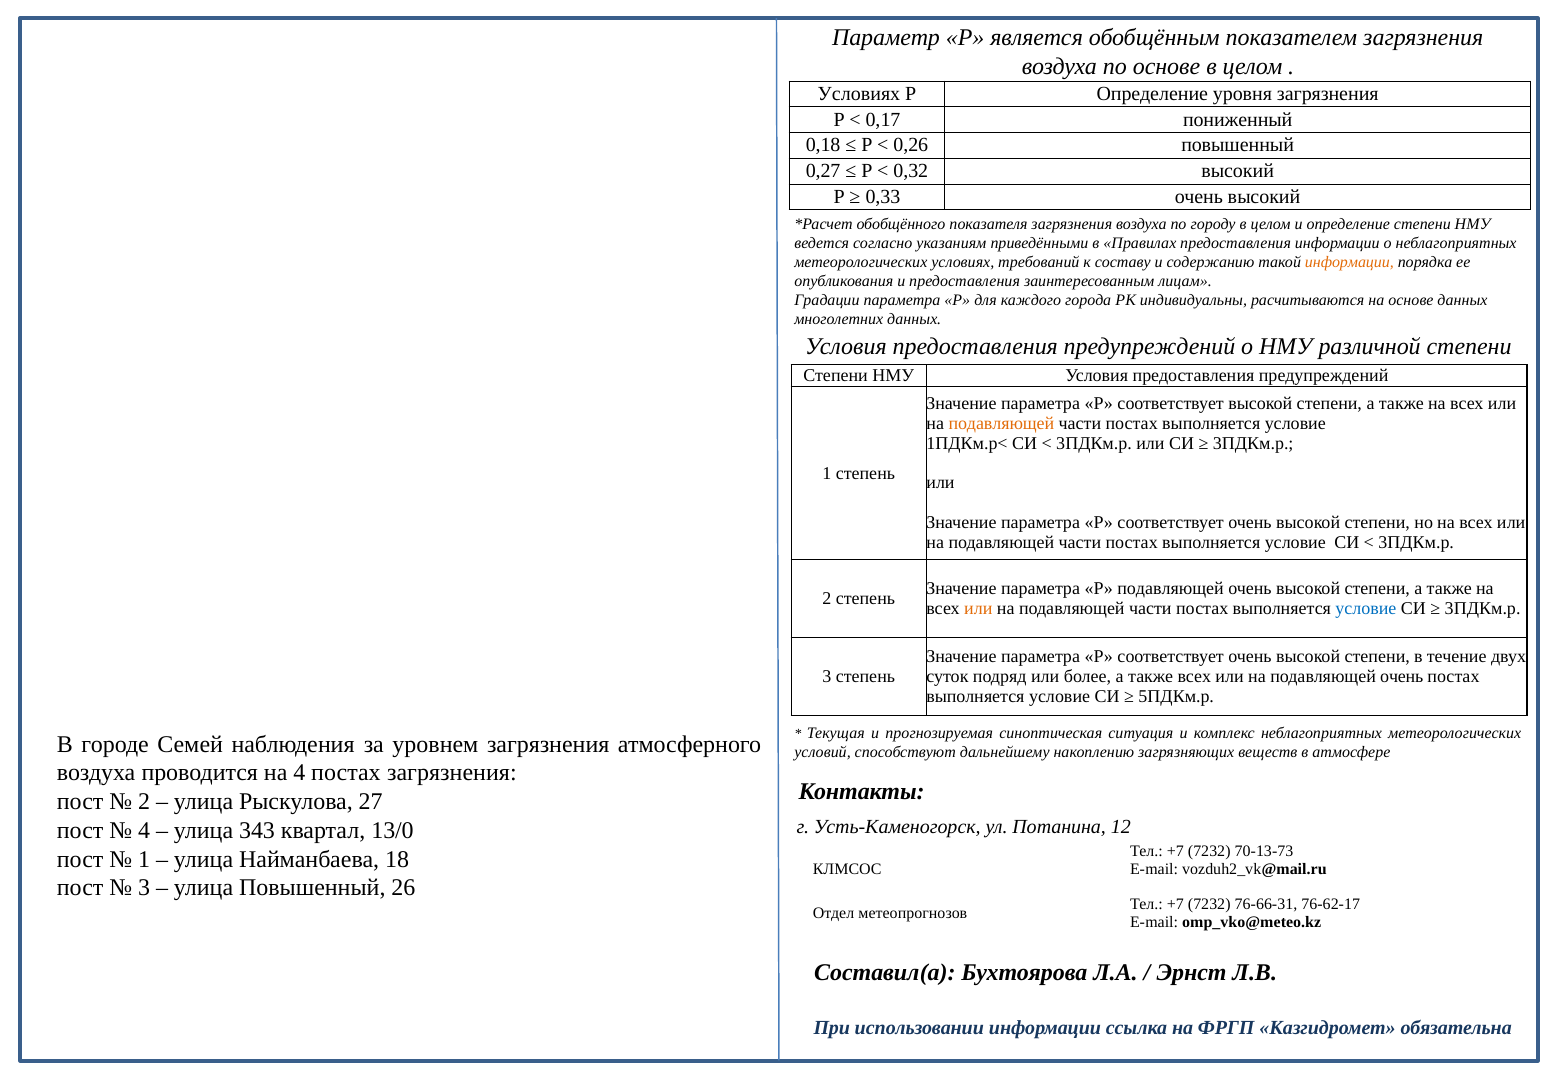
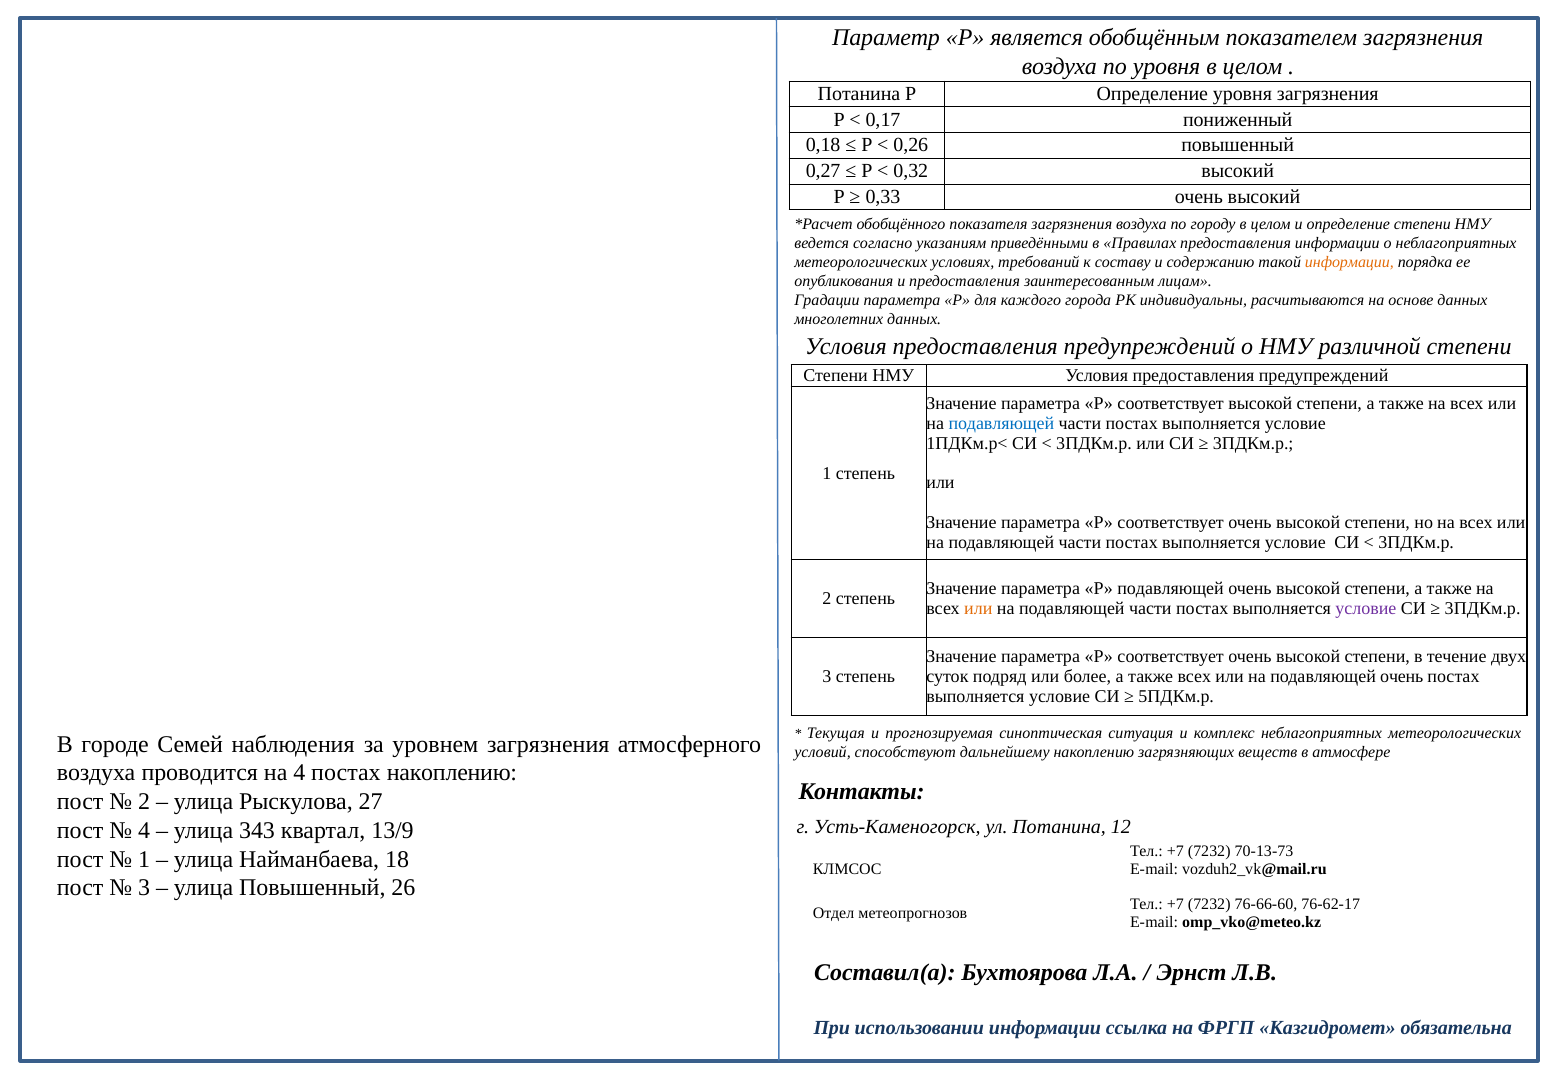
по основе: основе -> уровня (1167, 66)
Условиях: Условиях -> Потанина (859, 94)
подавляющей colour: orange -> blue (1001, 423)
условие colour: blue -> purple (1366, 608)
постах загрязнения: загрязнения -> накоплению (452, 773)
13/0: 13/0 -> 13/9 (393, 830)
76-66-31: 76-66-31 -> 76-66-60 (1266, 904)
